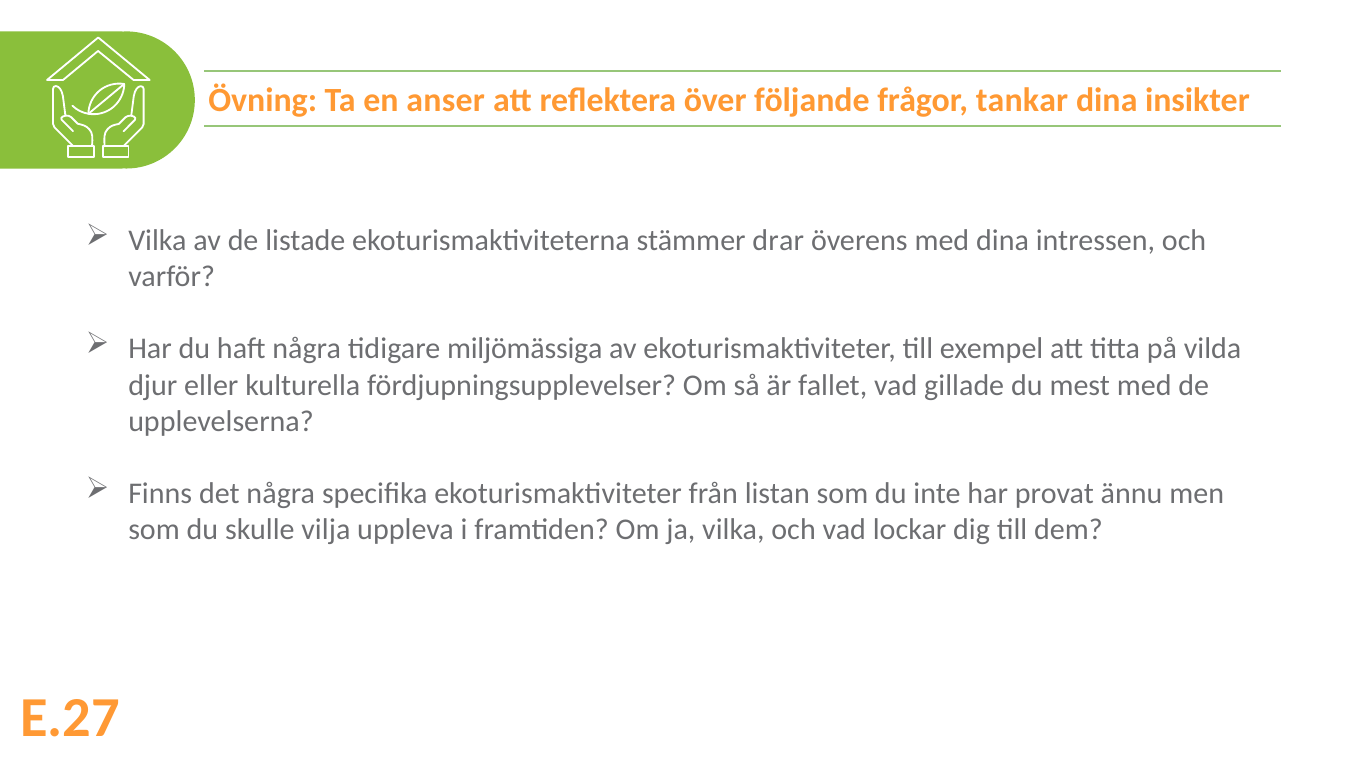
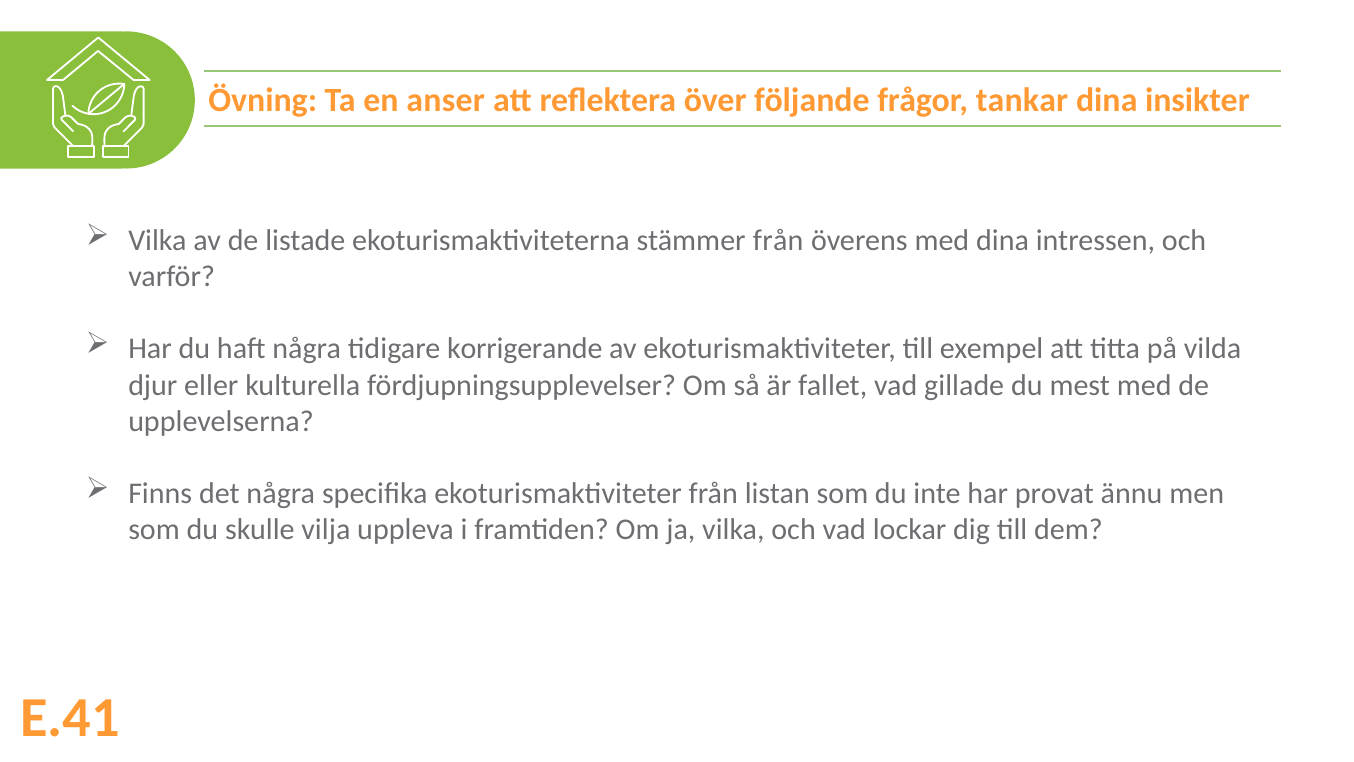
stämmer drar: drar -> från (778, 240)
miljömässiga: miljömässiga -> korrigerande (525, 349)
E.27: E.27 -> E.41 (70, 717)
